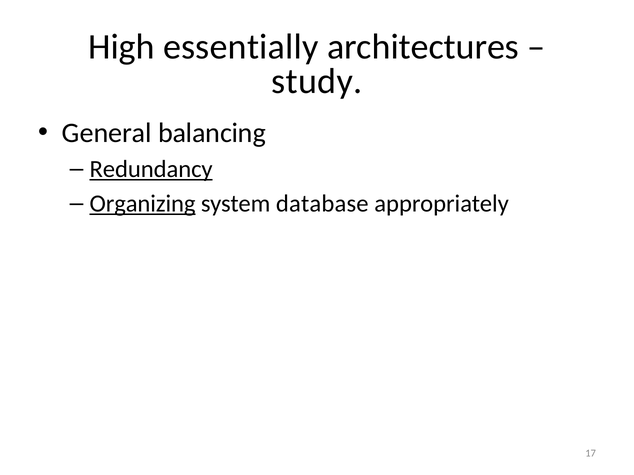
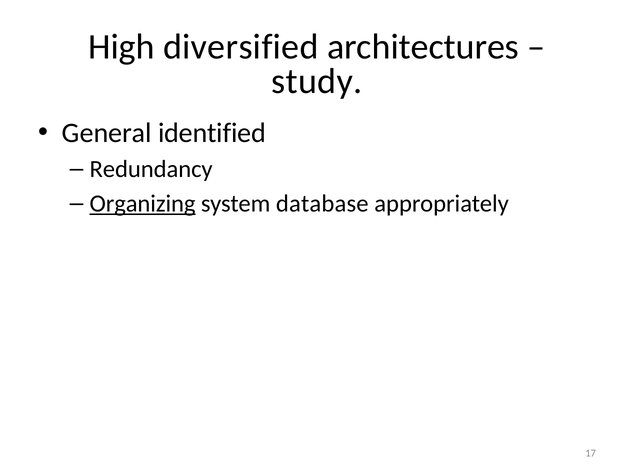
essentially: essentially -> diversified (241, 47)
balancing: balancing -> identified (212, 133)
Redundancy underline: present -> none (151, 169)
